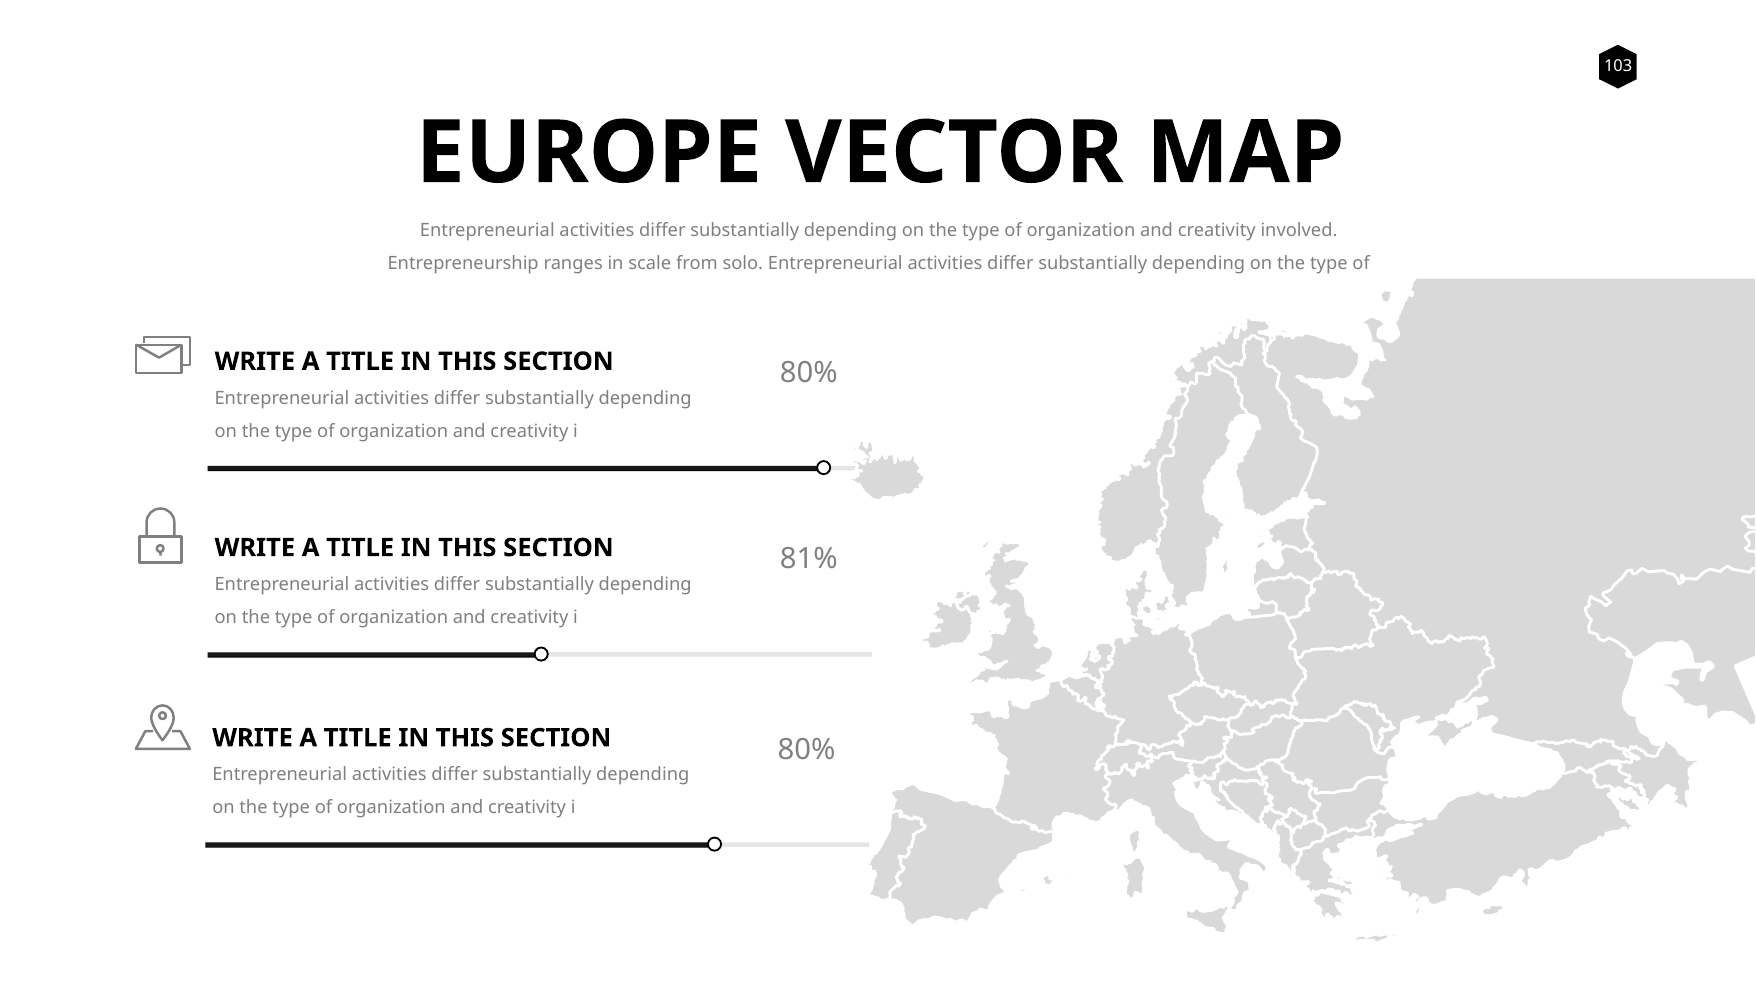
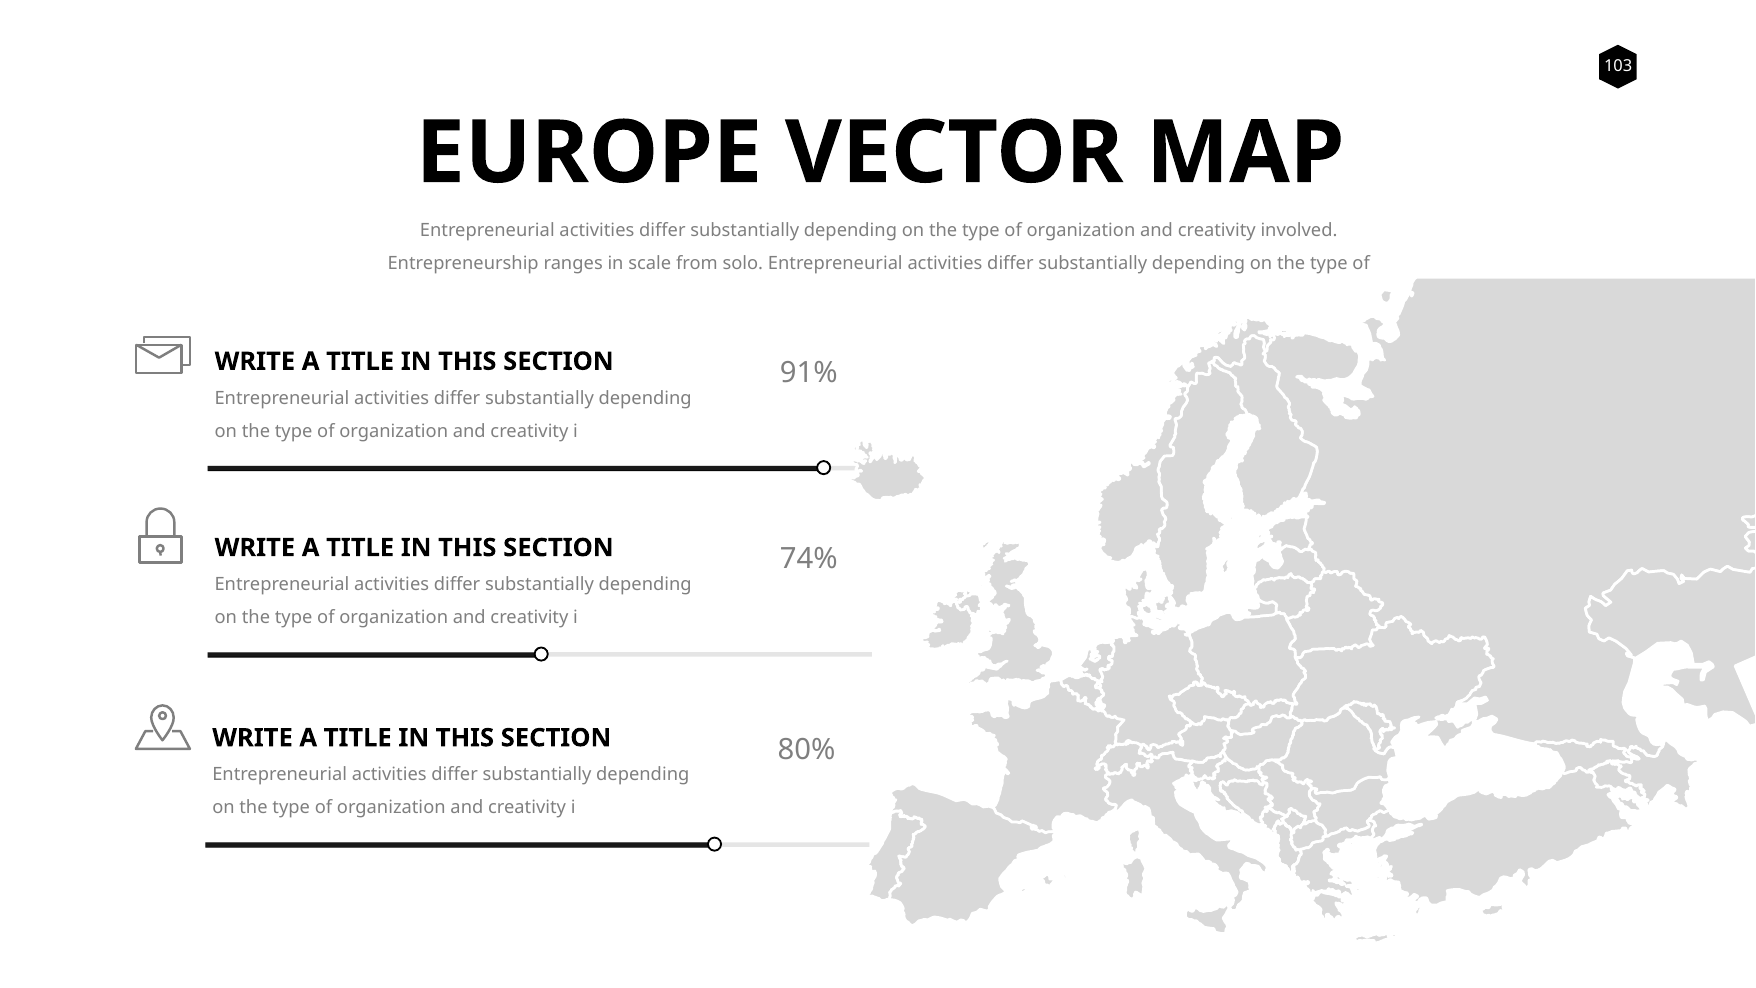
80%: 80% -> 91% (809, 373)
81%: 81% -> 74% (809, 559)
